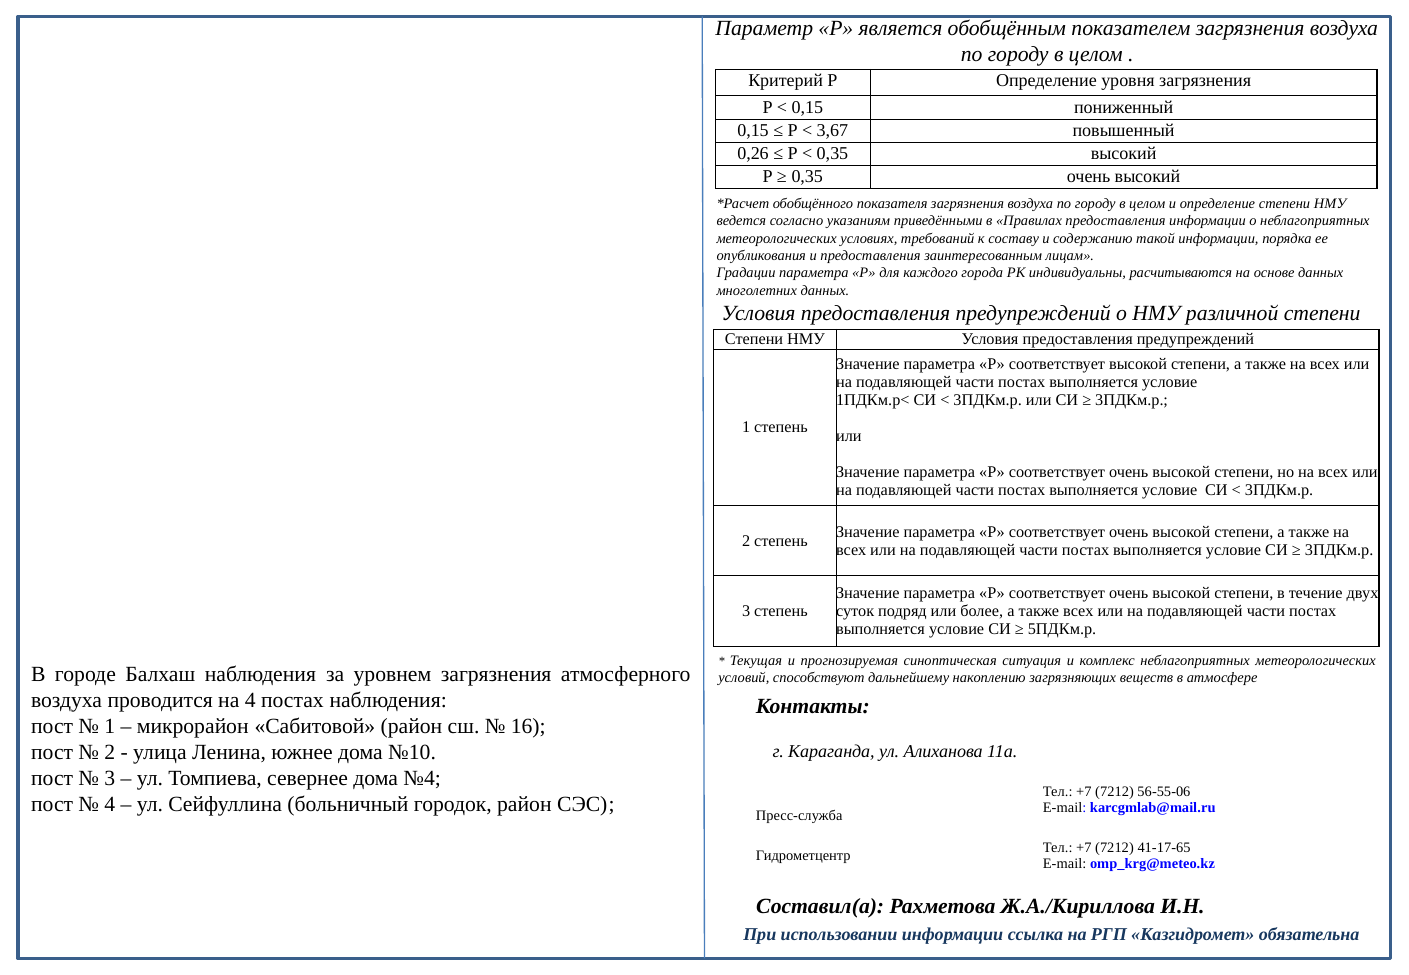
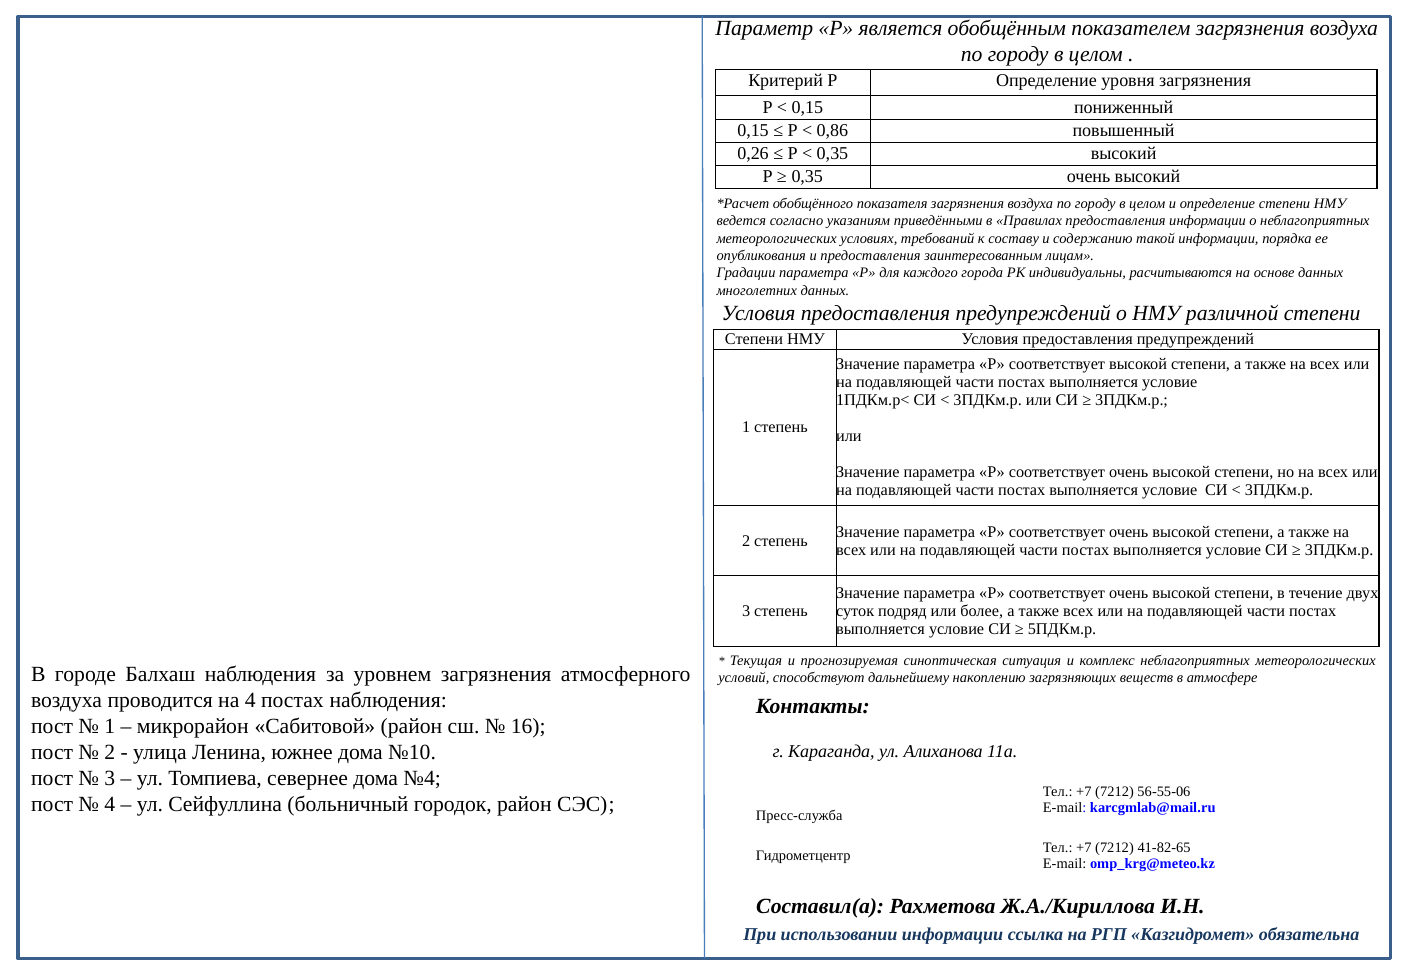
3,67: 3,67 -> 0,86 (832, 131)
41-17-65: 41-17-65 -> 41-82-65 (1164, 848)
